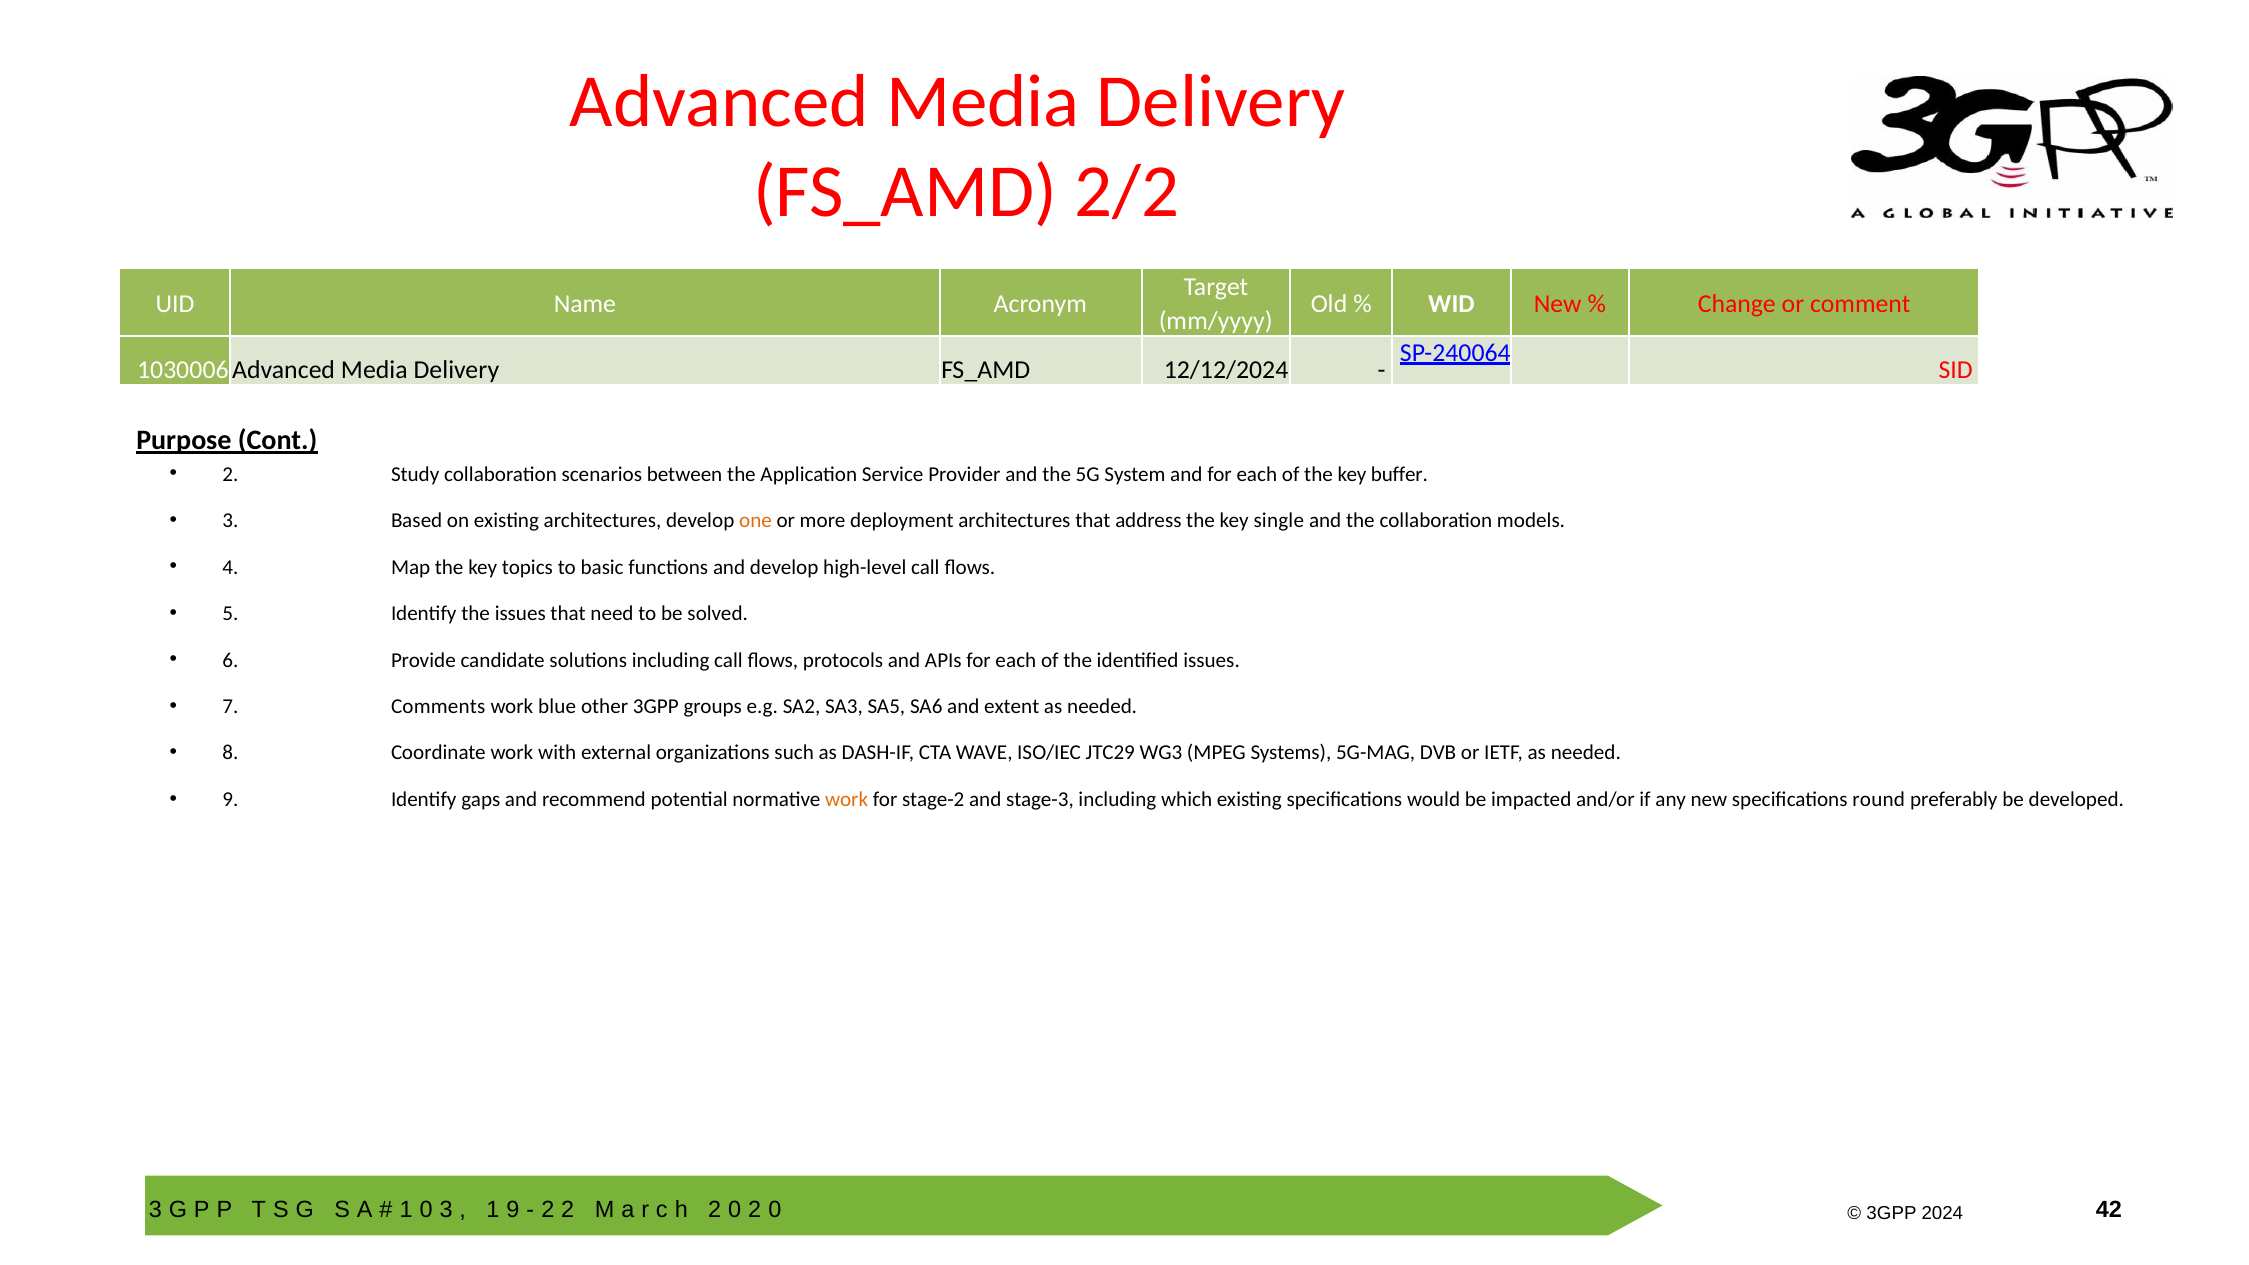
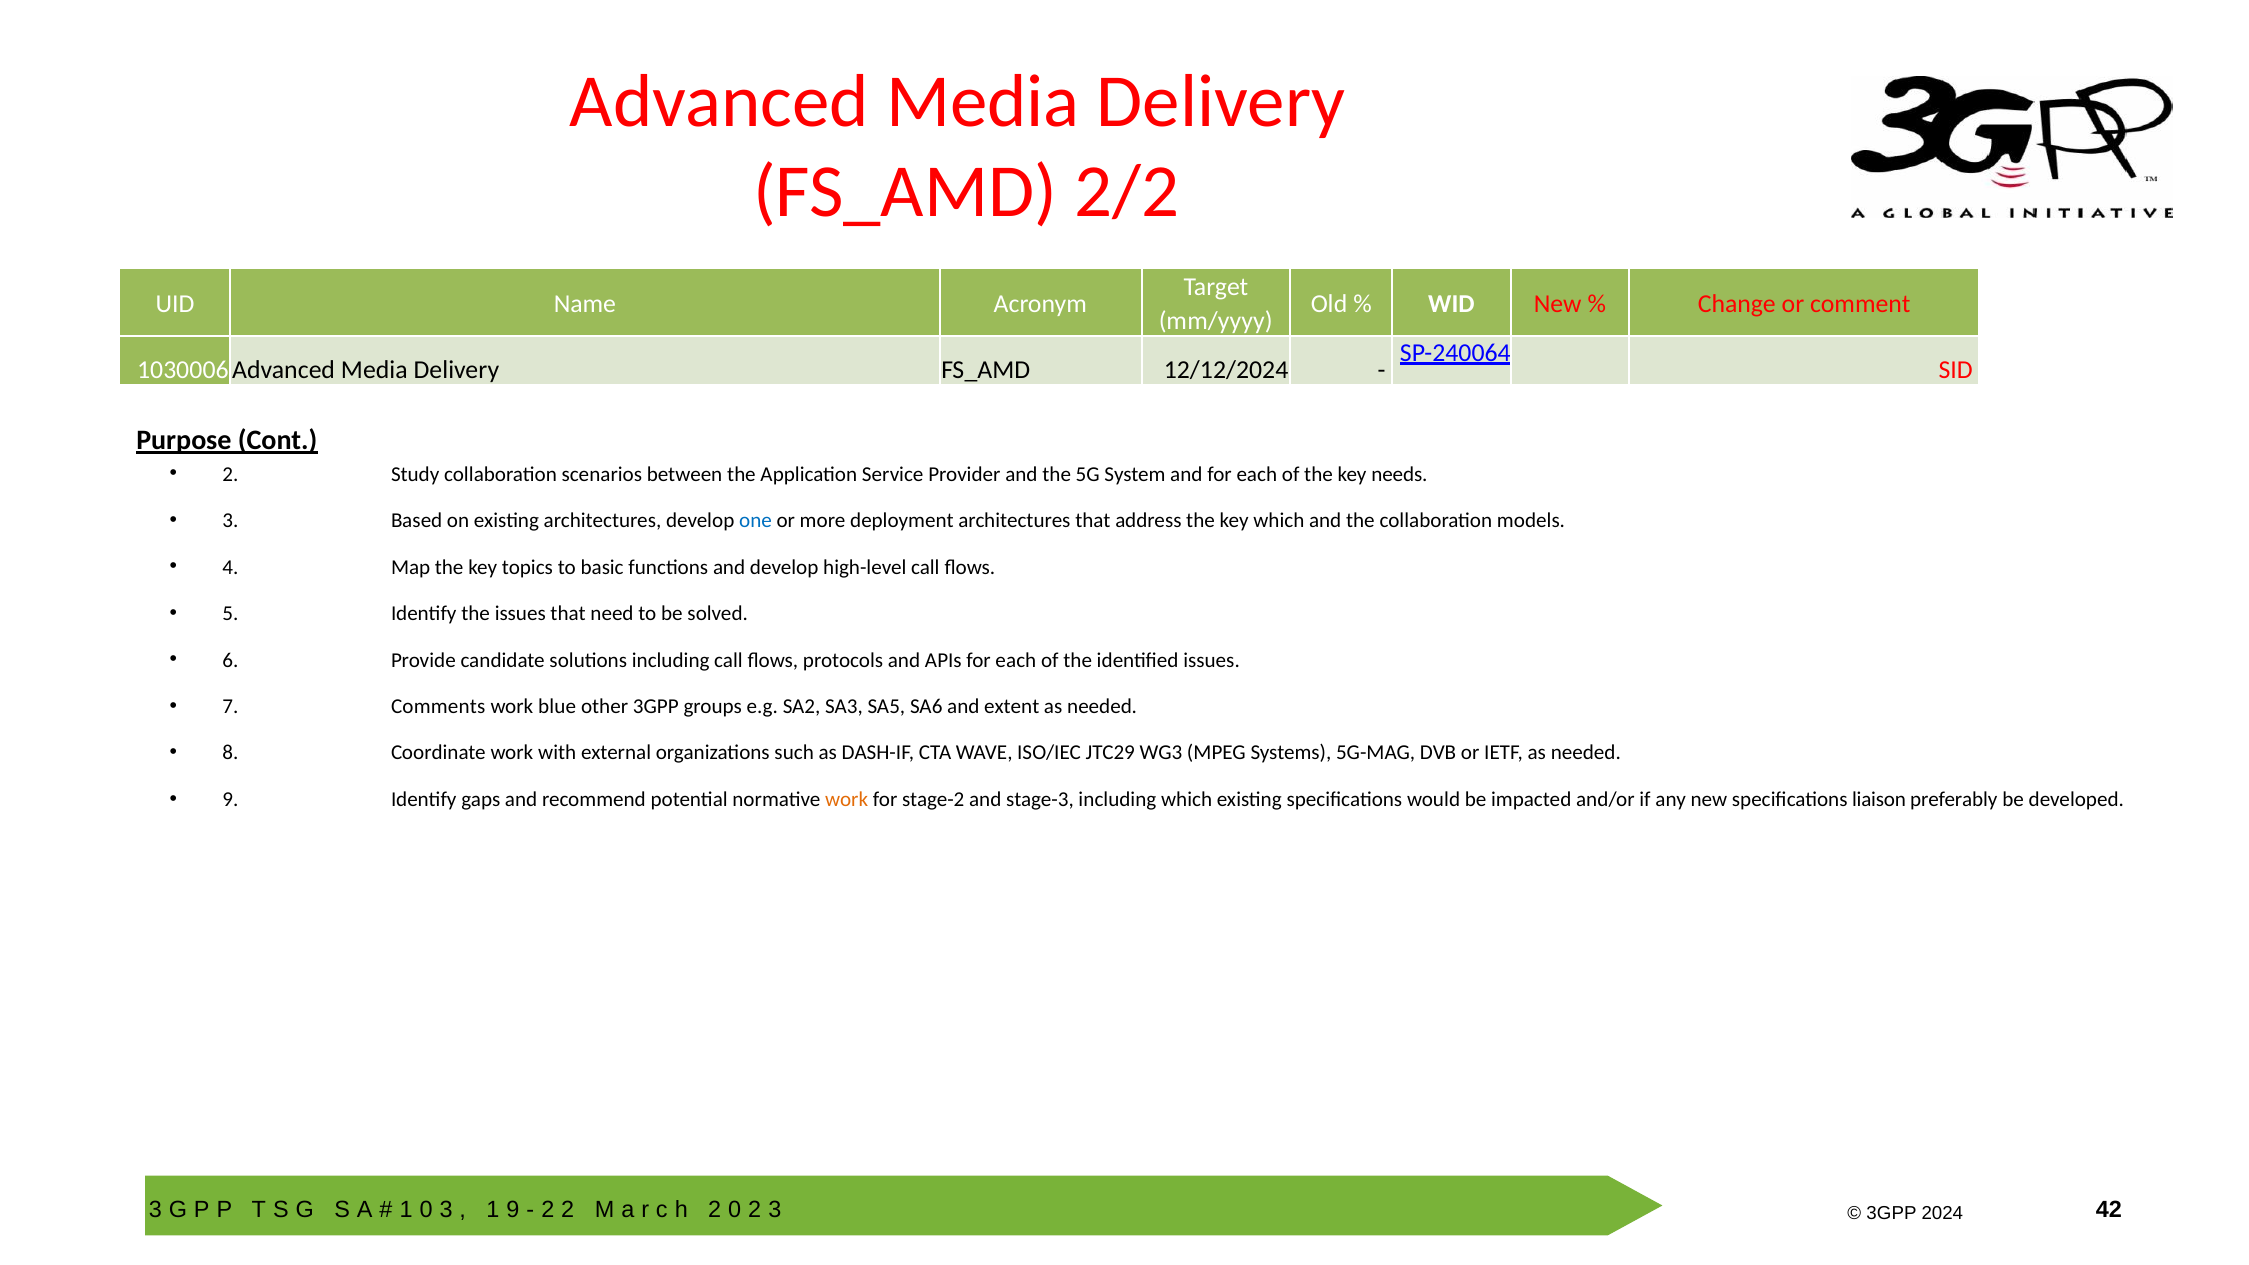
buffer: buffer -> needs (1399, 474)
one colour: orange -> blue (756, 521)
key single: single -> which (1279, 521)
round: round -> liaison (1879, 800)
0: 0 -> 3 (775, 1210)
